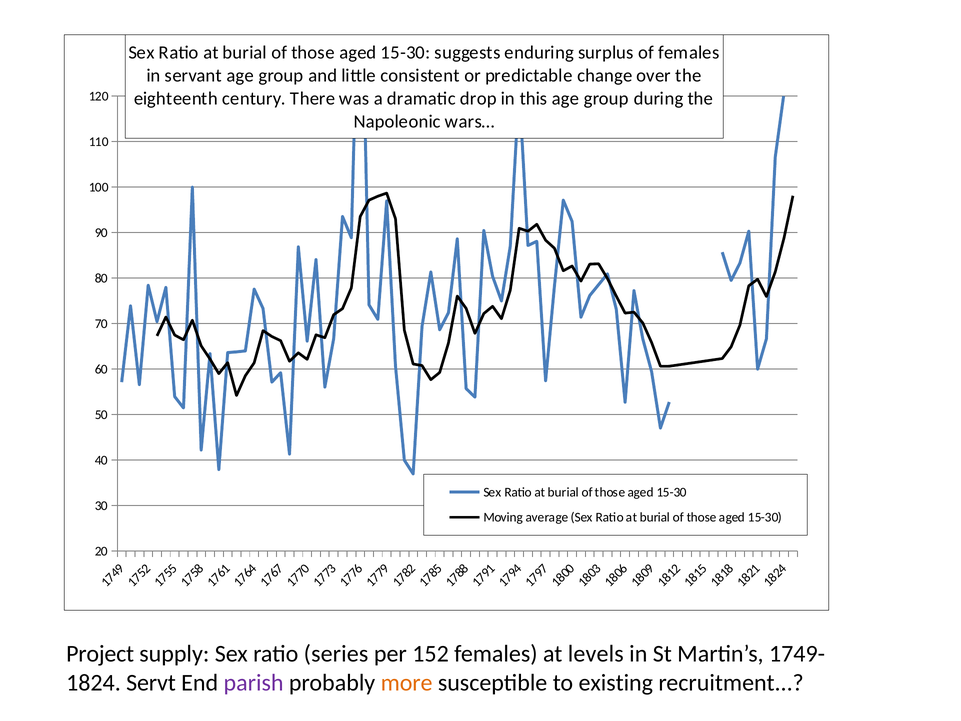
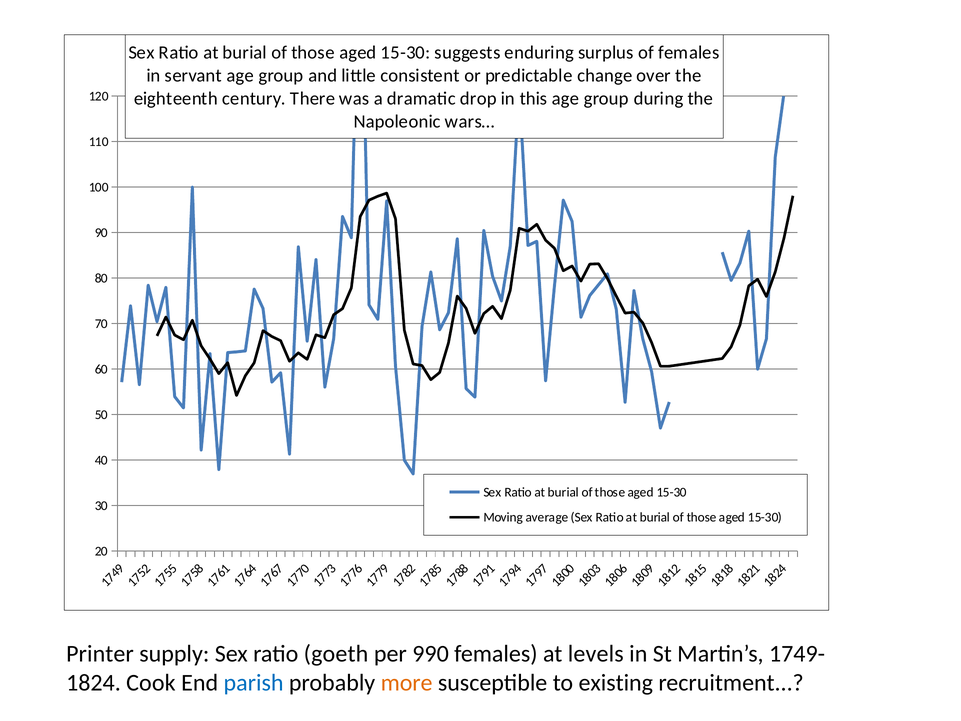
Project: Project -> Printer (100, 654)
series: series -> goeth (336, 654)
152: 152 -> 990 (431, 654)
Servt: Servt -> Cook (151, 682)
parish colour: purple -> blue (254, 682)
